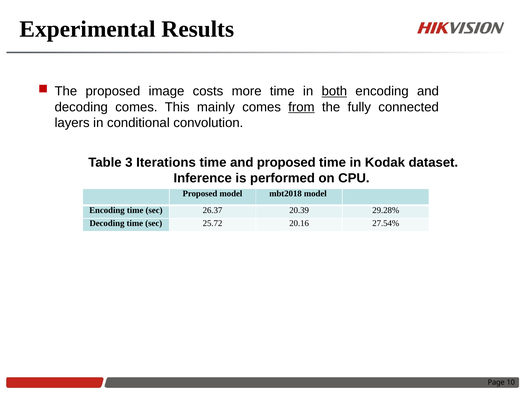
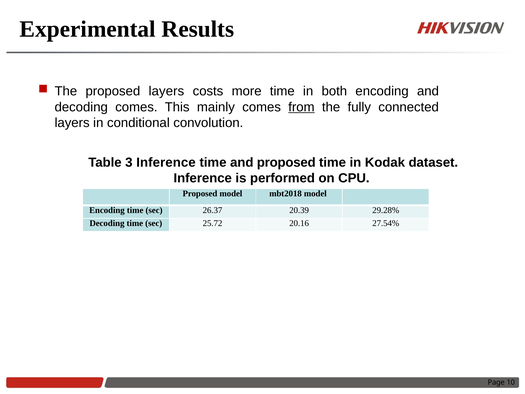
proposed image: image -> layers (166, 91)
both underline: present -> none (334, 91)
3 Iterations: Iterations -> Inference (166, 162)
